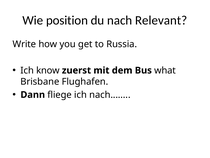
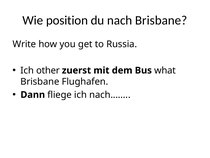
nach Relevant: Relevant -> Brisbane (161, 20)
know: know -> other (48, 70)
